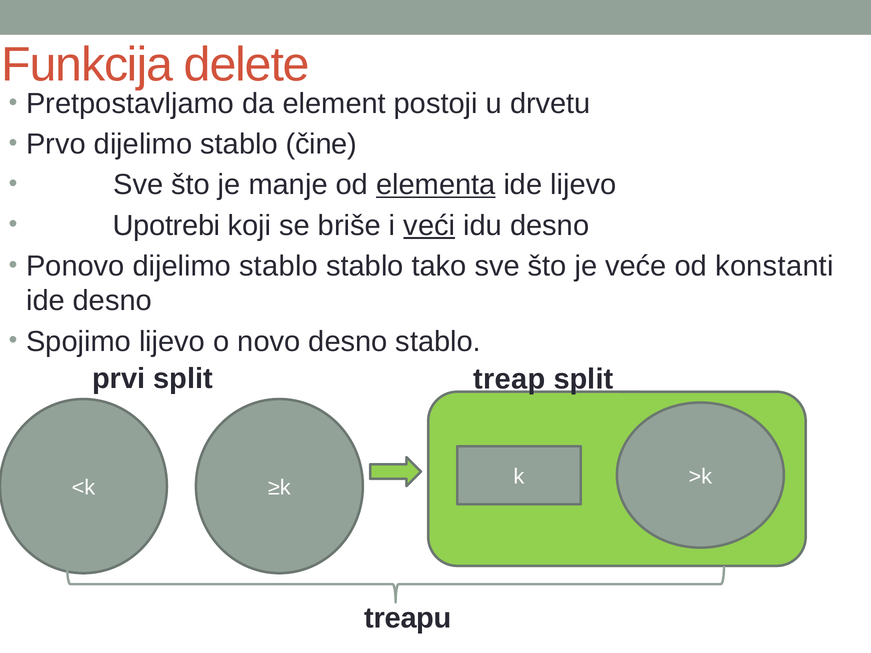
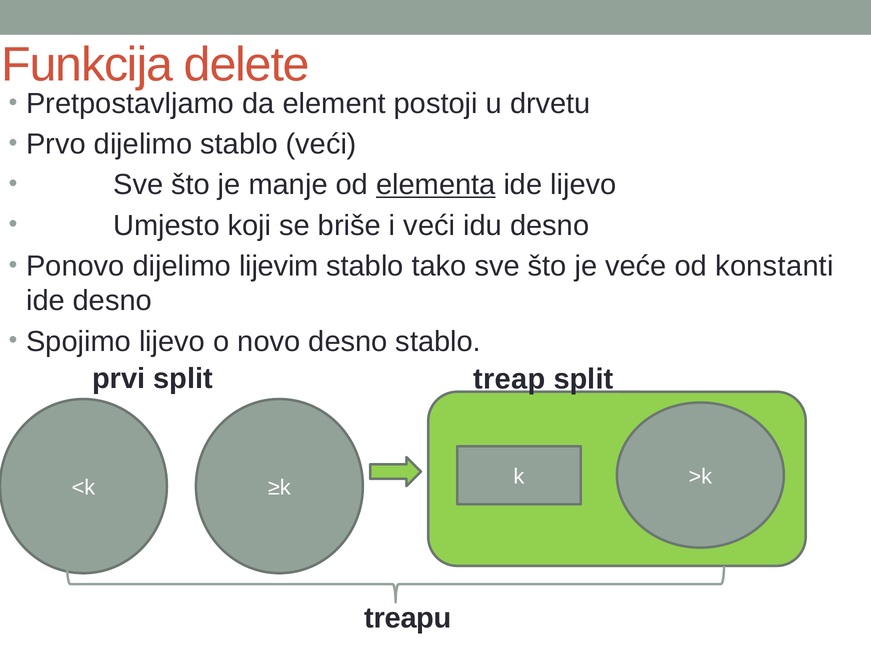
stablo čine: čine -> veći (321, 144)
Upotrebi: Upotrebi -> Umjesto (166, 226)
veći underline: present -> none (429, 226)
Ponovo dijelimo stablo: stablo -> lijevim (279, 266)
